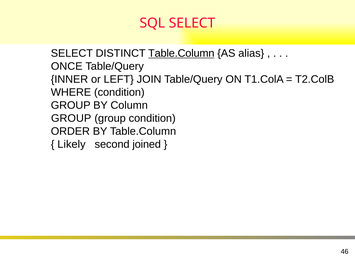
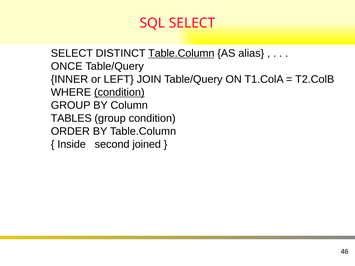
condition underline: none -> present (119, 92)
GROUP: GROUP -> TABLES (71, 118)
Likely: Likely -> Inside (72, 144)
